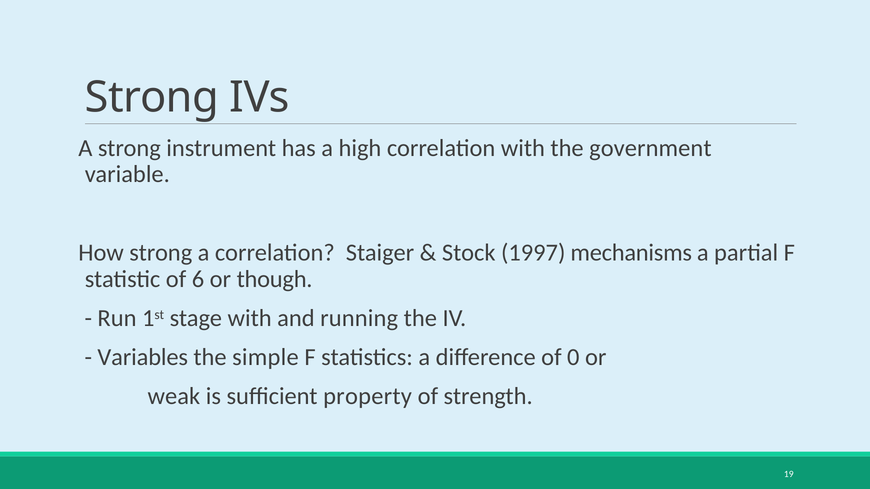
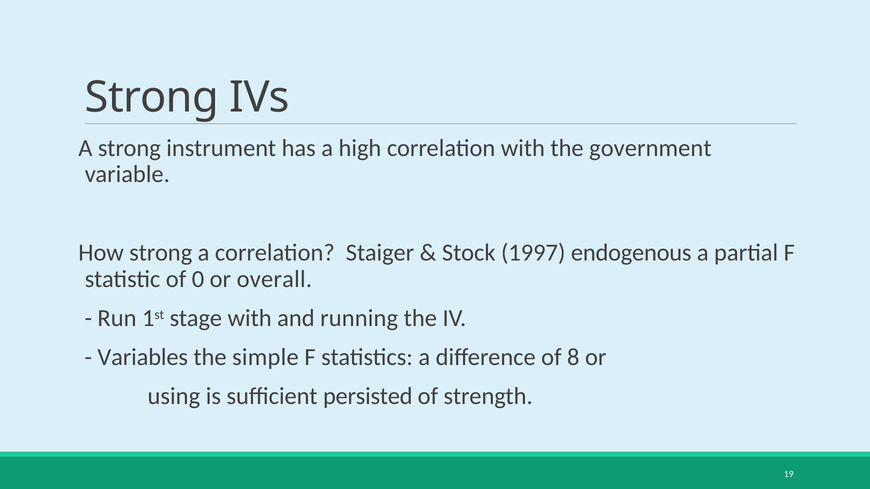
mechanisms: mechanisms -> endogenous (631, 253)
6: 6 -> 0 (198, 279)
though: though -> overall (274, 279)
0: 0 -> 8 (573, 358)
weak: weak -> using (174, 397)
property: property -> persisted (368, 397)
